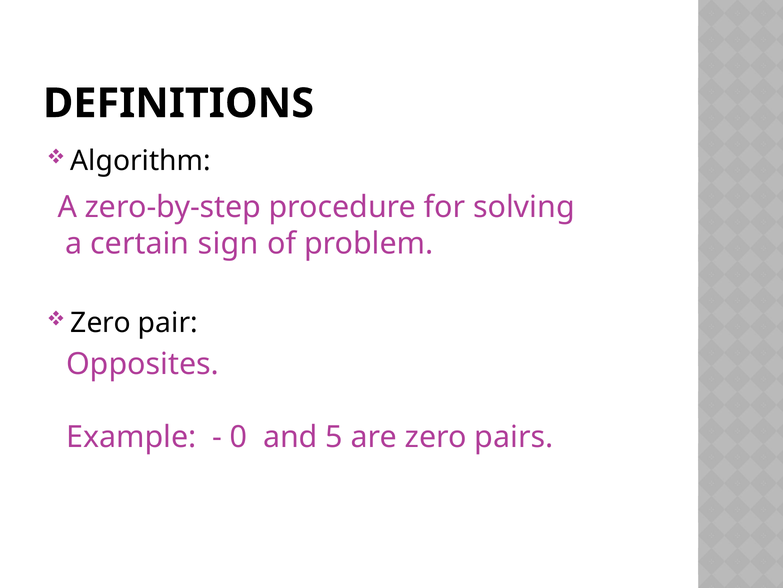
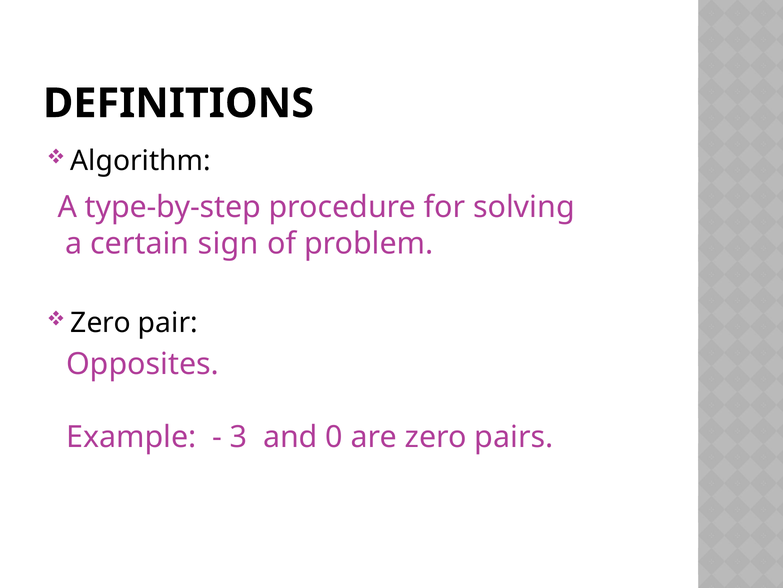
zero-by-step: zero-by-step -> type-by-step (173, 207)
0: 0 -> 3 (239, 437)
5: 5 -> 0 (334, 437)
